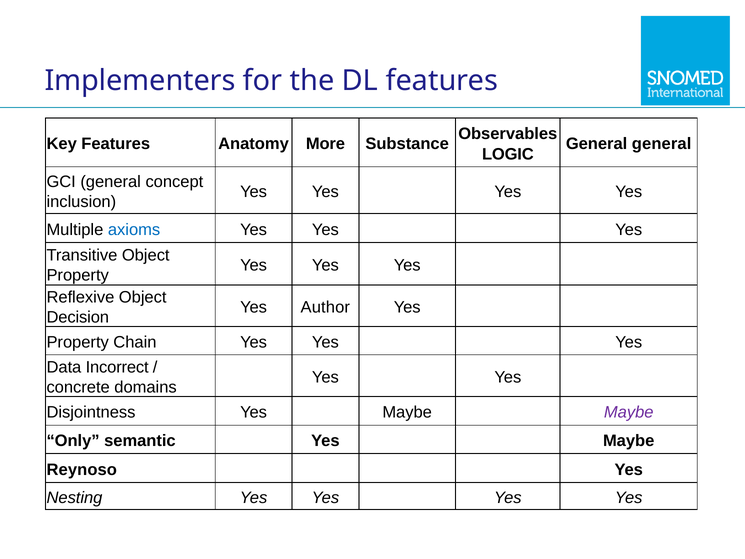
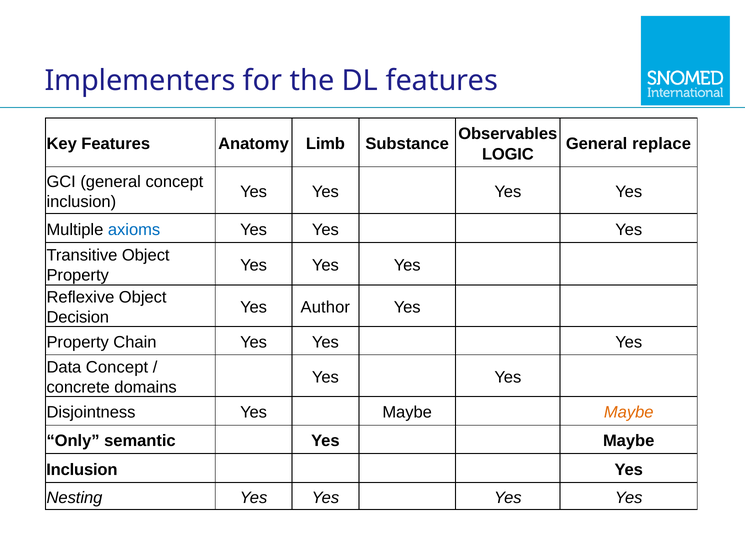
More: More -> Limb (325, 144)
General general: general -> replace (662, 144)
Data Incorrect: Incorrect -> Concept (117, 367)
Maybe colour: purple -> orange (629, 412)
Reynoso: Reynoso -> Inclusion (82, 469)
